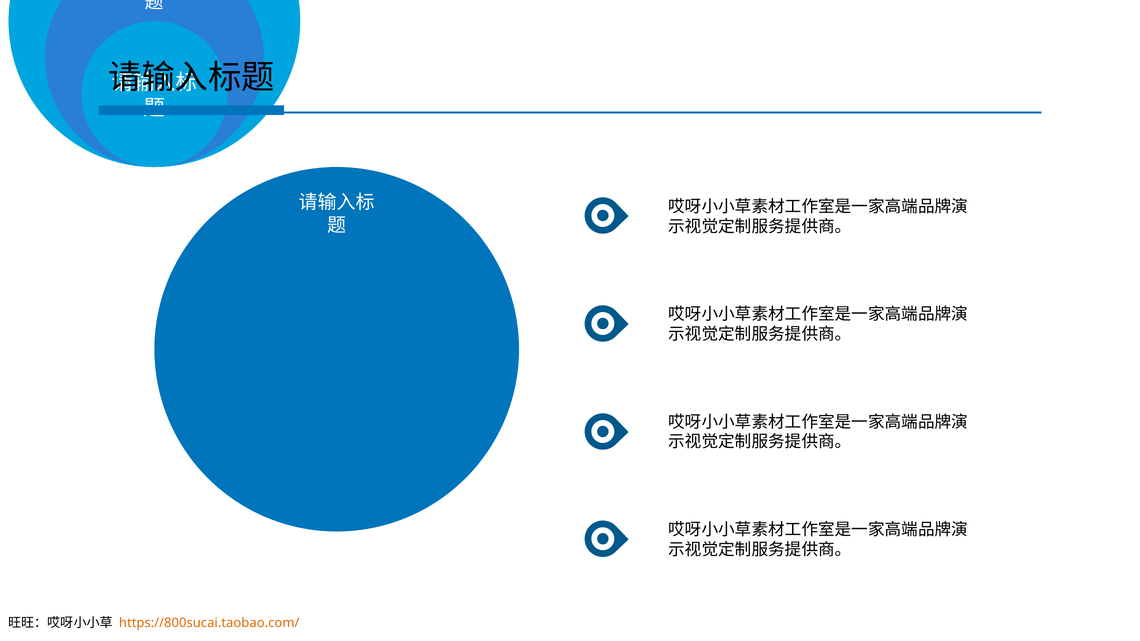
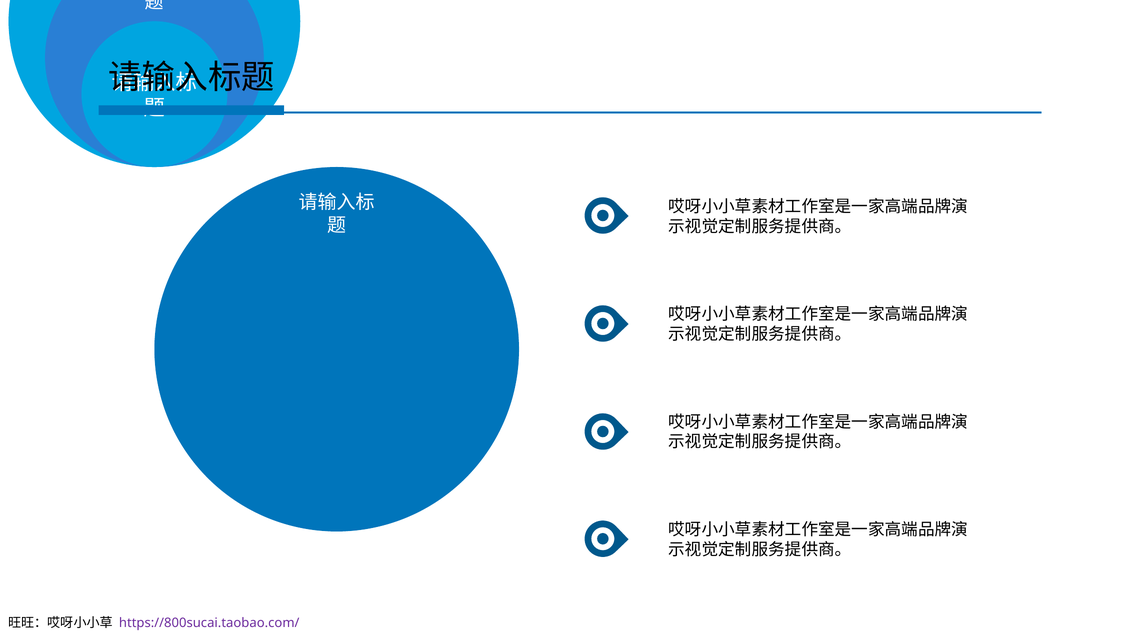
https://800sucai.taobao.com/ colour: orange -> purple (209, 623)
